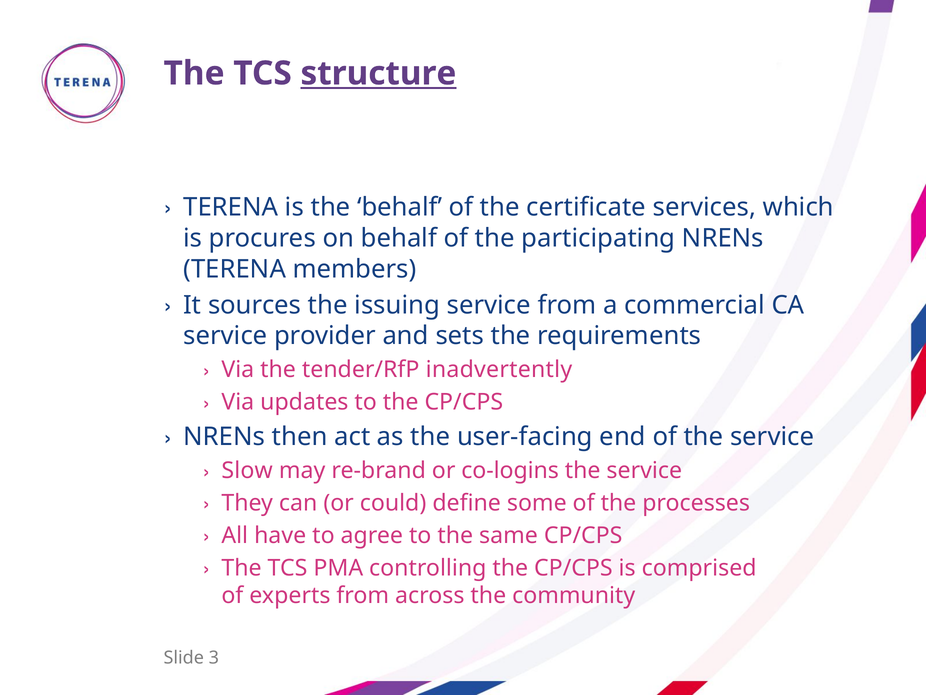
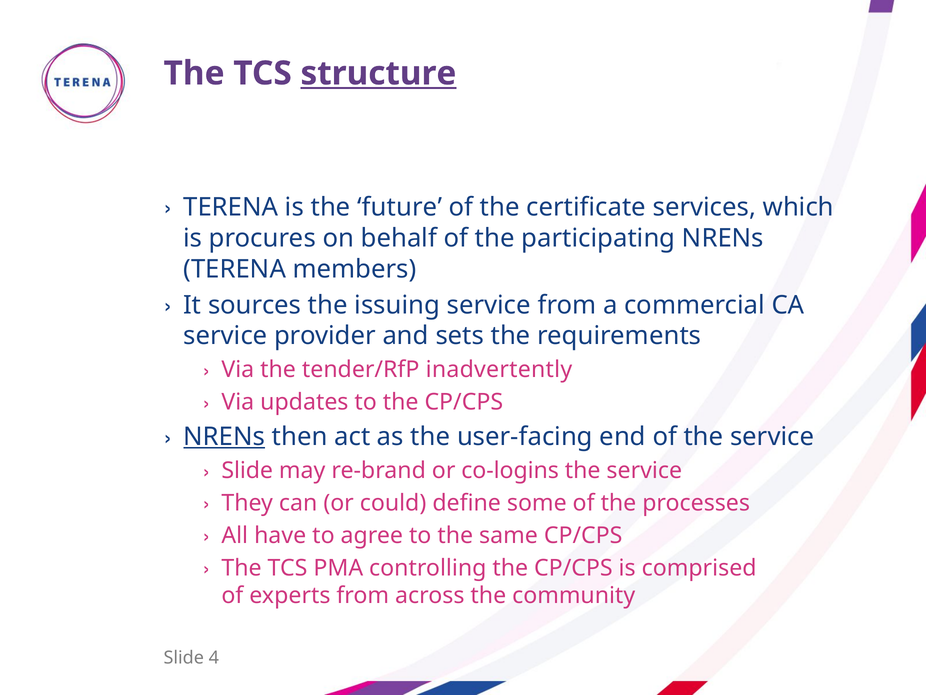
the behalf: behalf -> future (400, 207)
NRENs underline: none -> present (224, 437)
Slow: Slow -> Slide (247, 470)
3: 3 -> 4 (214, 657)
